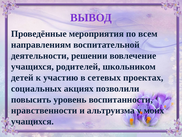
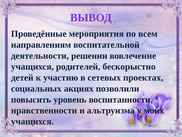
школьником: школьником -> бескорыстно (129, 66)
